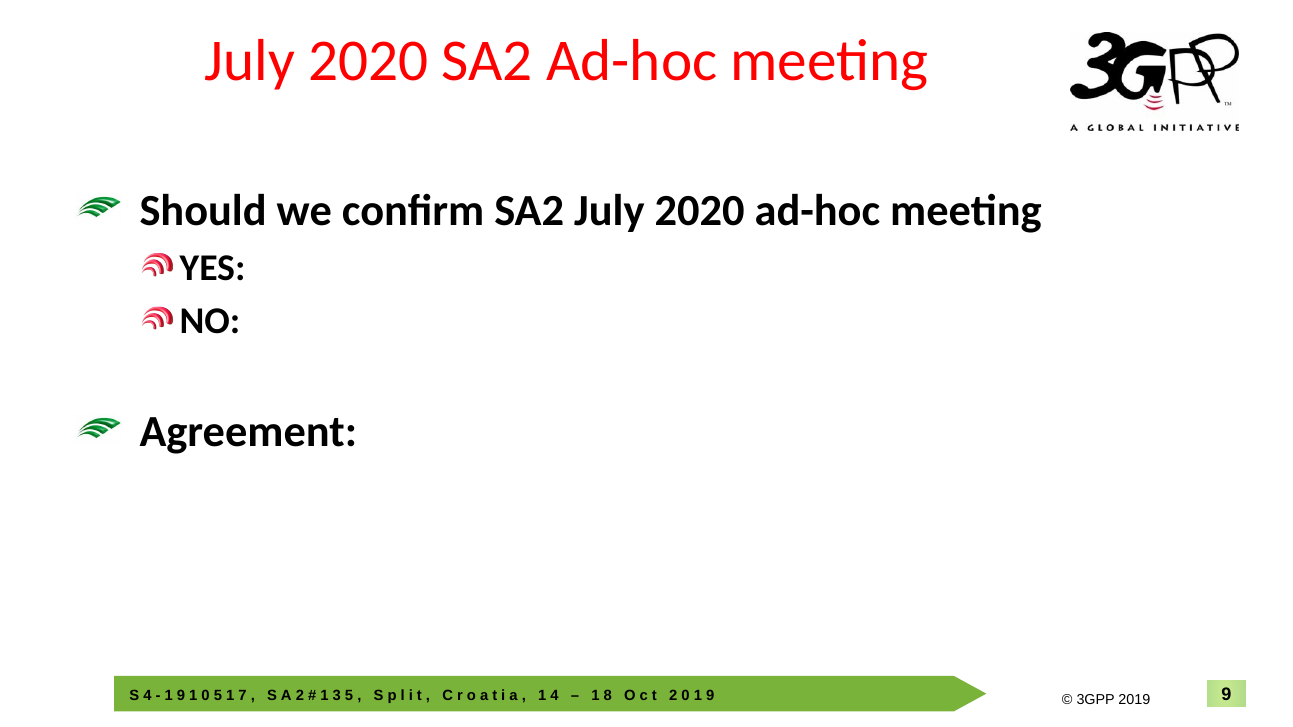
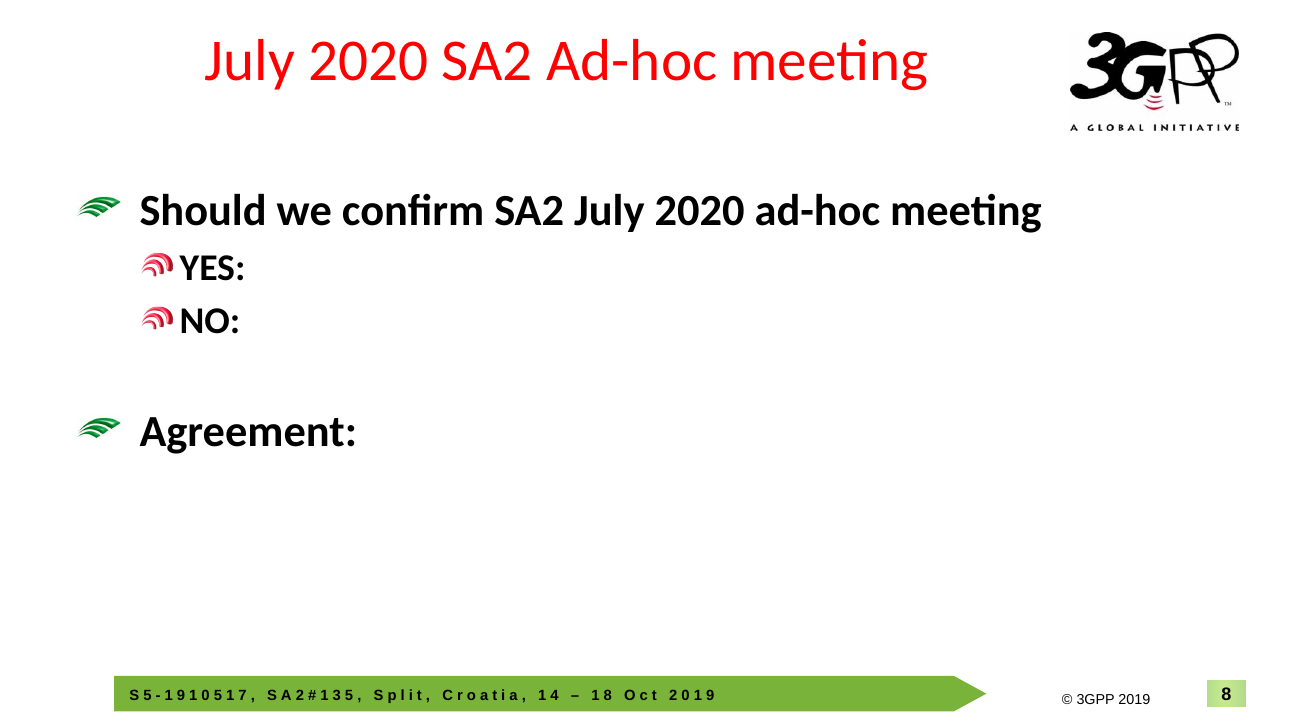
4: 4 -> 5 (147, 696)
9: 9 -> 8 (1226, 695)
